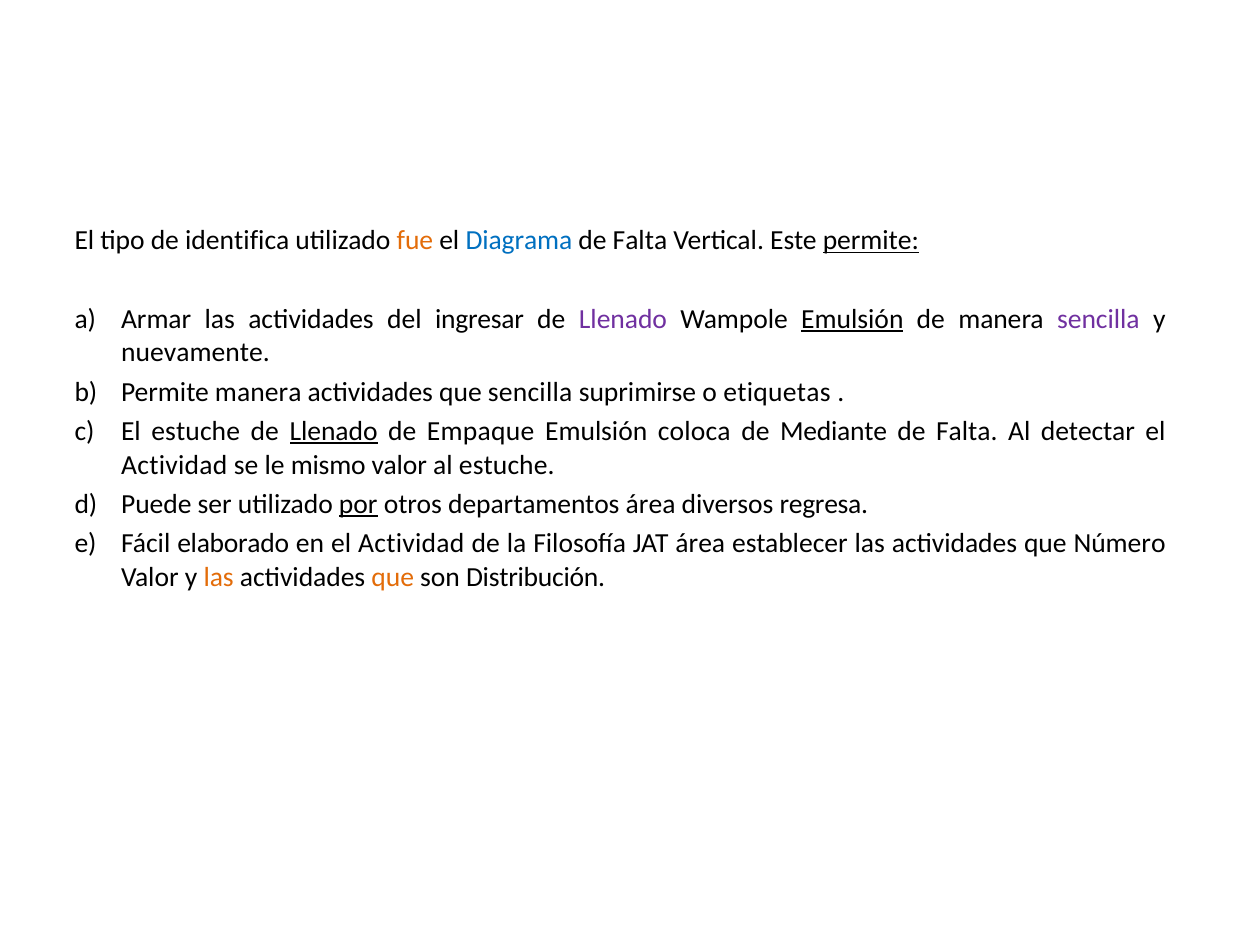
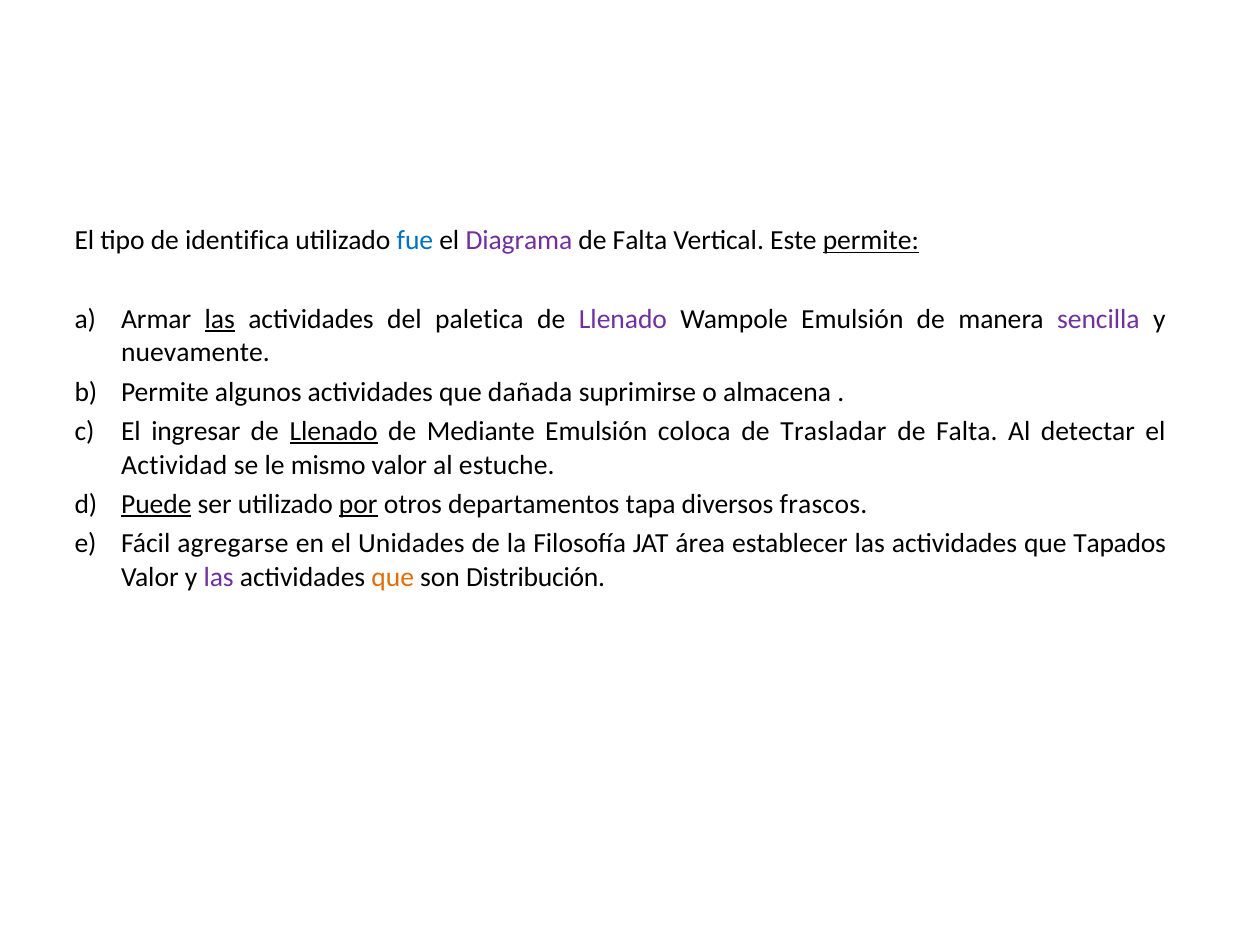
fue colour: orange -> blue (415, 241)
Diagrama colour: blue -> purple (519, 241)
las underline: none -> present (220, 319)
ingresar: ingresar -> paletica (479, 319)
Emulsión underline: present -> none (852, 319)
Permite manera: manera -> algunos (258, 392)
que sencilla: sencilla -> dañada (530, 392)
etiquetas: etiquetas -> almacena (777, 392)
El estuche: estuche -> ingresar (196, 432)
Empaque: Empaque -> Mediante (481, 432)
Mediante: Mediante -> Trasladar (833, 432)
Puede underline: none -> present (156, 505)
departamentos área: área -> tapa (651, 505)
regresa: regresa -> frascos (824, 505)
elaborado: elaborado -> agregarse (233, 544)
en el Actividad: Actividad -> Unidades (411, 544)
Número: Número -> Tapados (1120, 544)
las colour: orange -> purple (219, 578)
